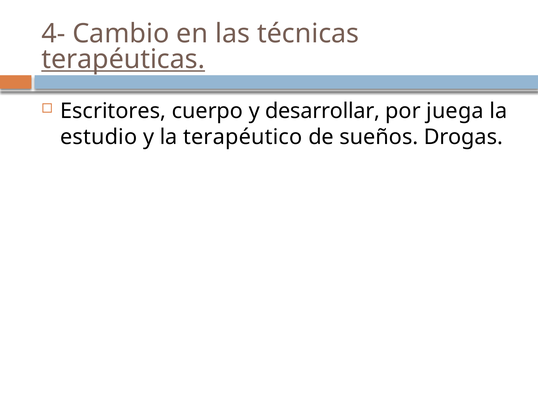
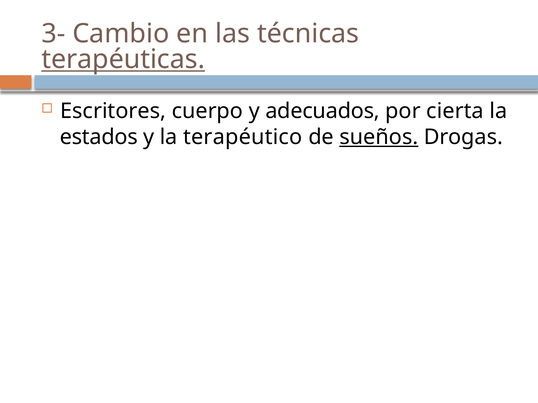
4-: 4- -> 3- (53, 34)
desarrollar: desarrollar -> adecuados (323, 111)
juega: juega -> cierta (455, 111)
estudio: estudio -> estados (99, 137)
sueños underline: none -> present (379, 137)
